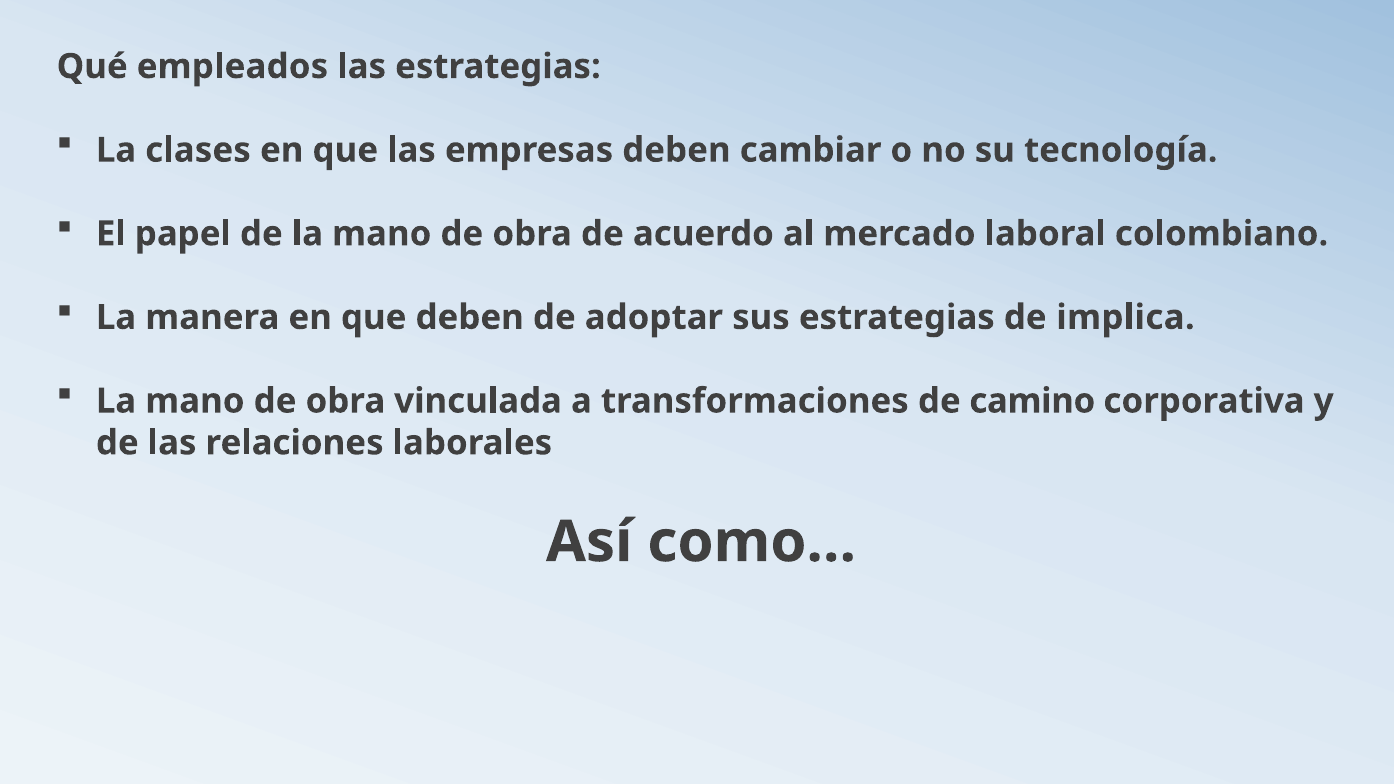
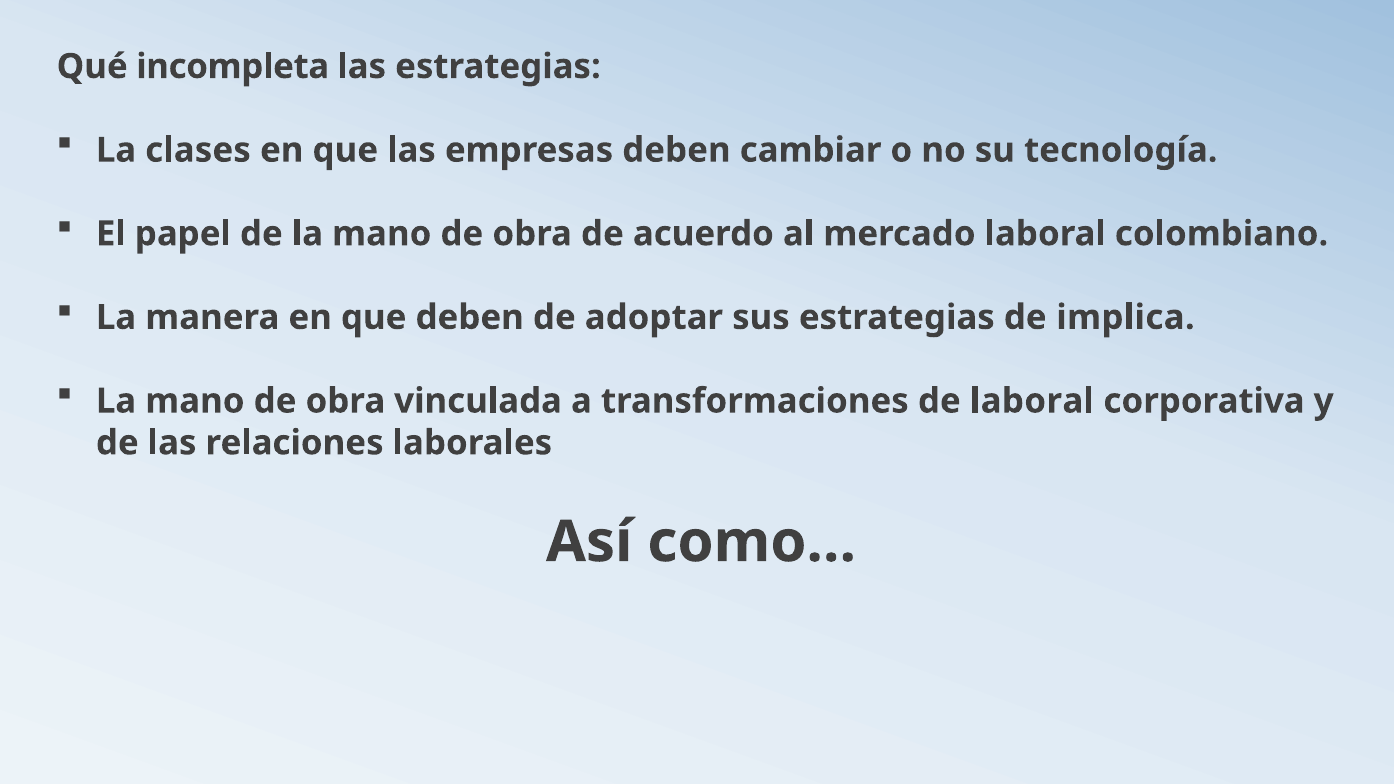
empleados: empleados -> incompleta (233, 67)
de camino: camino -> laboral (1032, 401)
